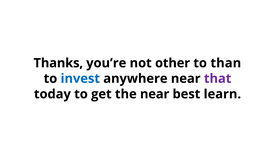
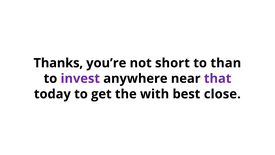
other: other -> short (172, 63)
invest colour: blue -> purple (80, 78)
the near: near -> with (155, 94)
learn: learn -> close (222, 94)
